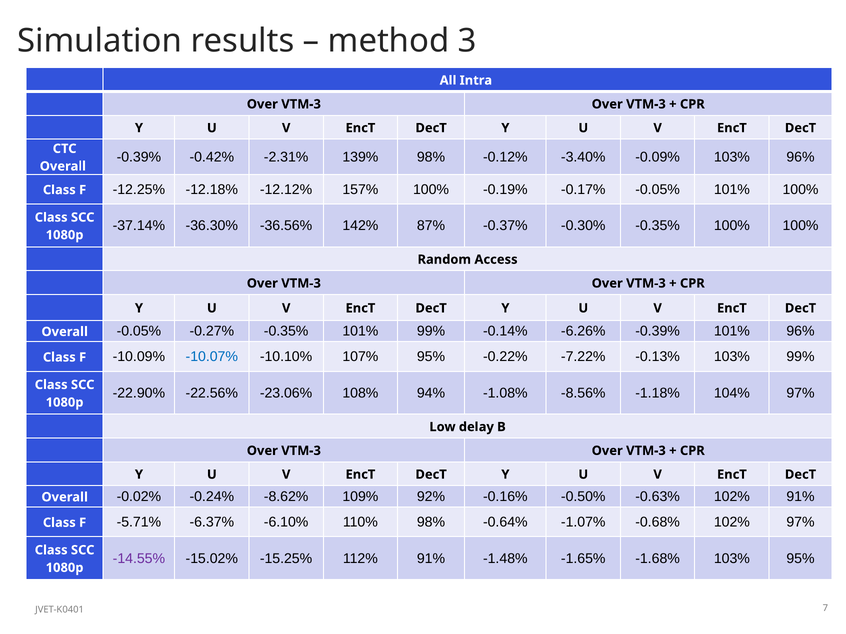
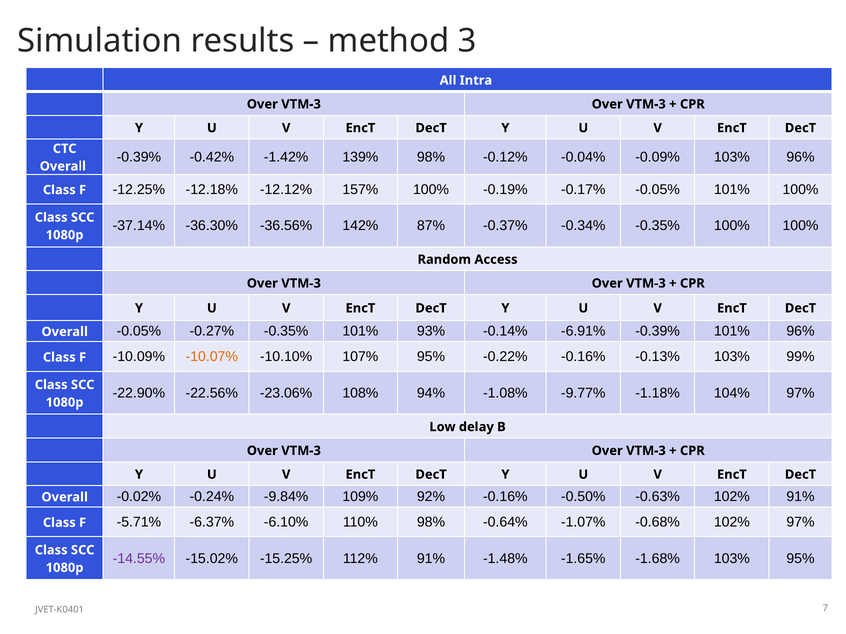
-2.31%: -2.31% -> -1.42% (286, 157)
-3.40%: -3.40% -> -0.04% (583, 157)
-0.30%: -0.30% -> -0.34% (583, 226)
101% 99%: 99% -> 93% (431, 332)
-6.26%: -6.26% -> -6.91% (583, 332)
-10.07% colour: blue -> orange (212, 357)
-0.22% -7.22%: -7.22% -> -0.16% (583, 357)
-8.56%: -8.56% -> -9.77% (583, 393)
-8.62%: -8.62% -> -9.84% (286, 497)
